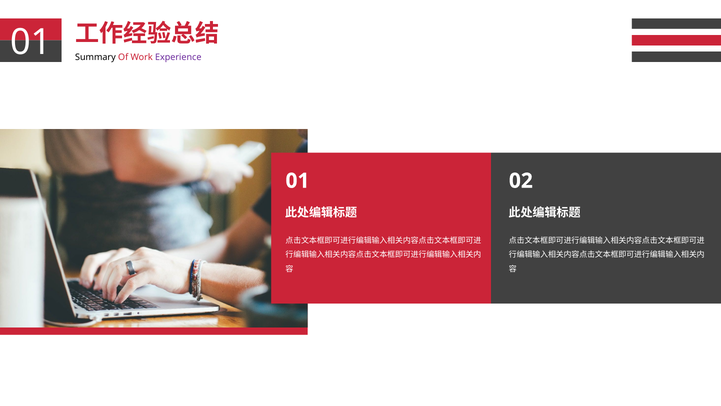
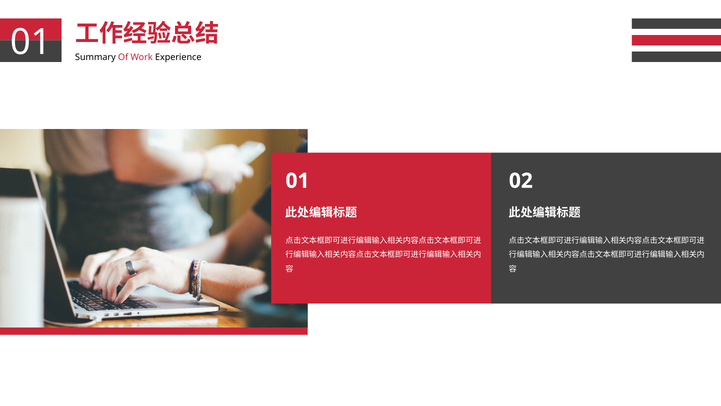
Experience colour: purple -> black (178, 57)
